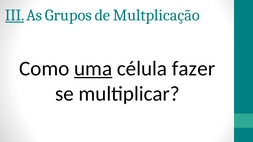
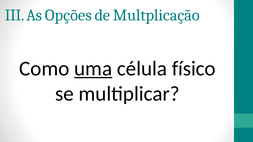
III underline: present -> none (15, 15)
Grupos: Grupos -> Opções (68, 15)
fazer: fazer -> físico (194, 69)
